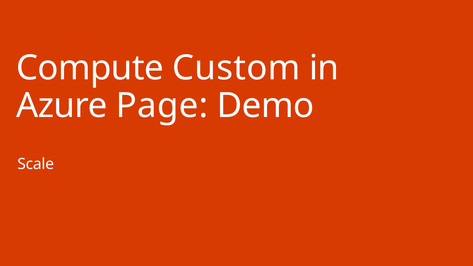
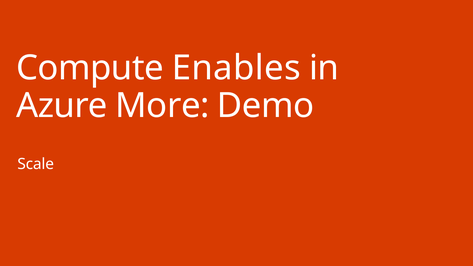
Custom: Custom -> Enables (236, 68)
Page: Page -> More (162, 106)
